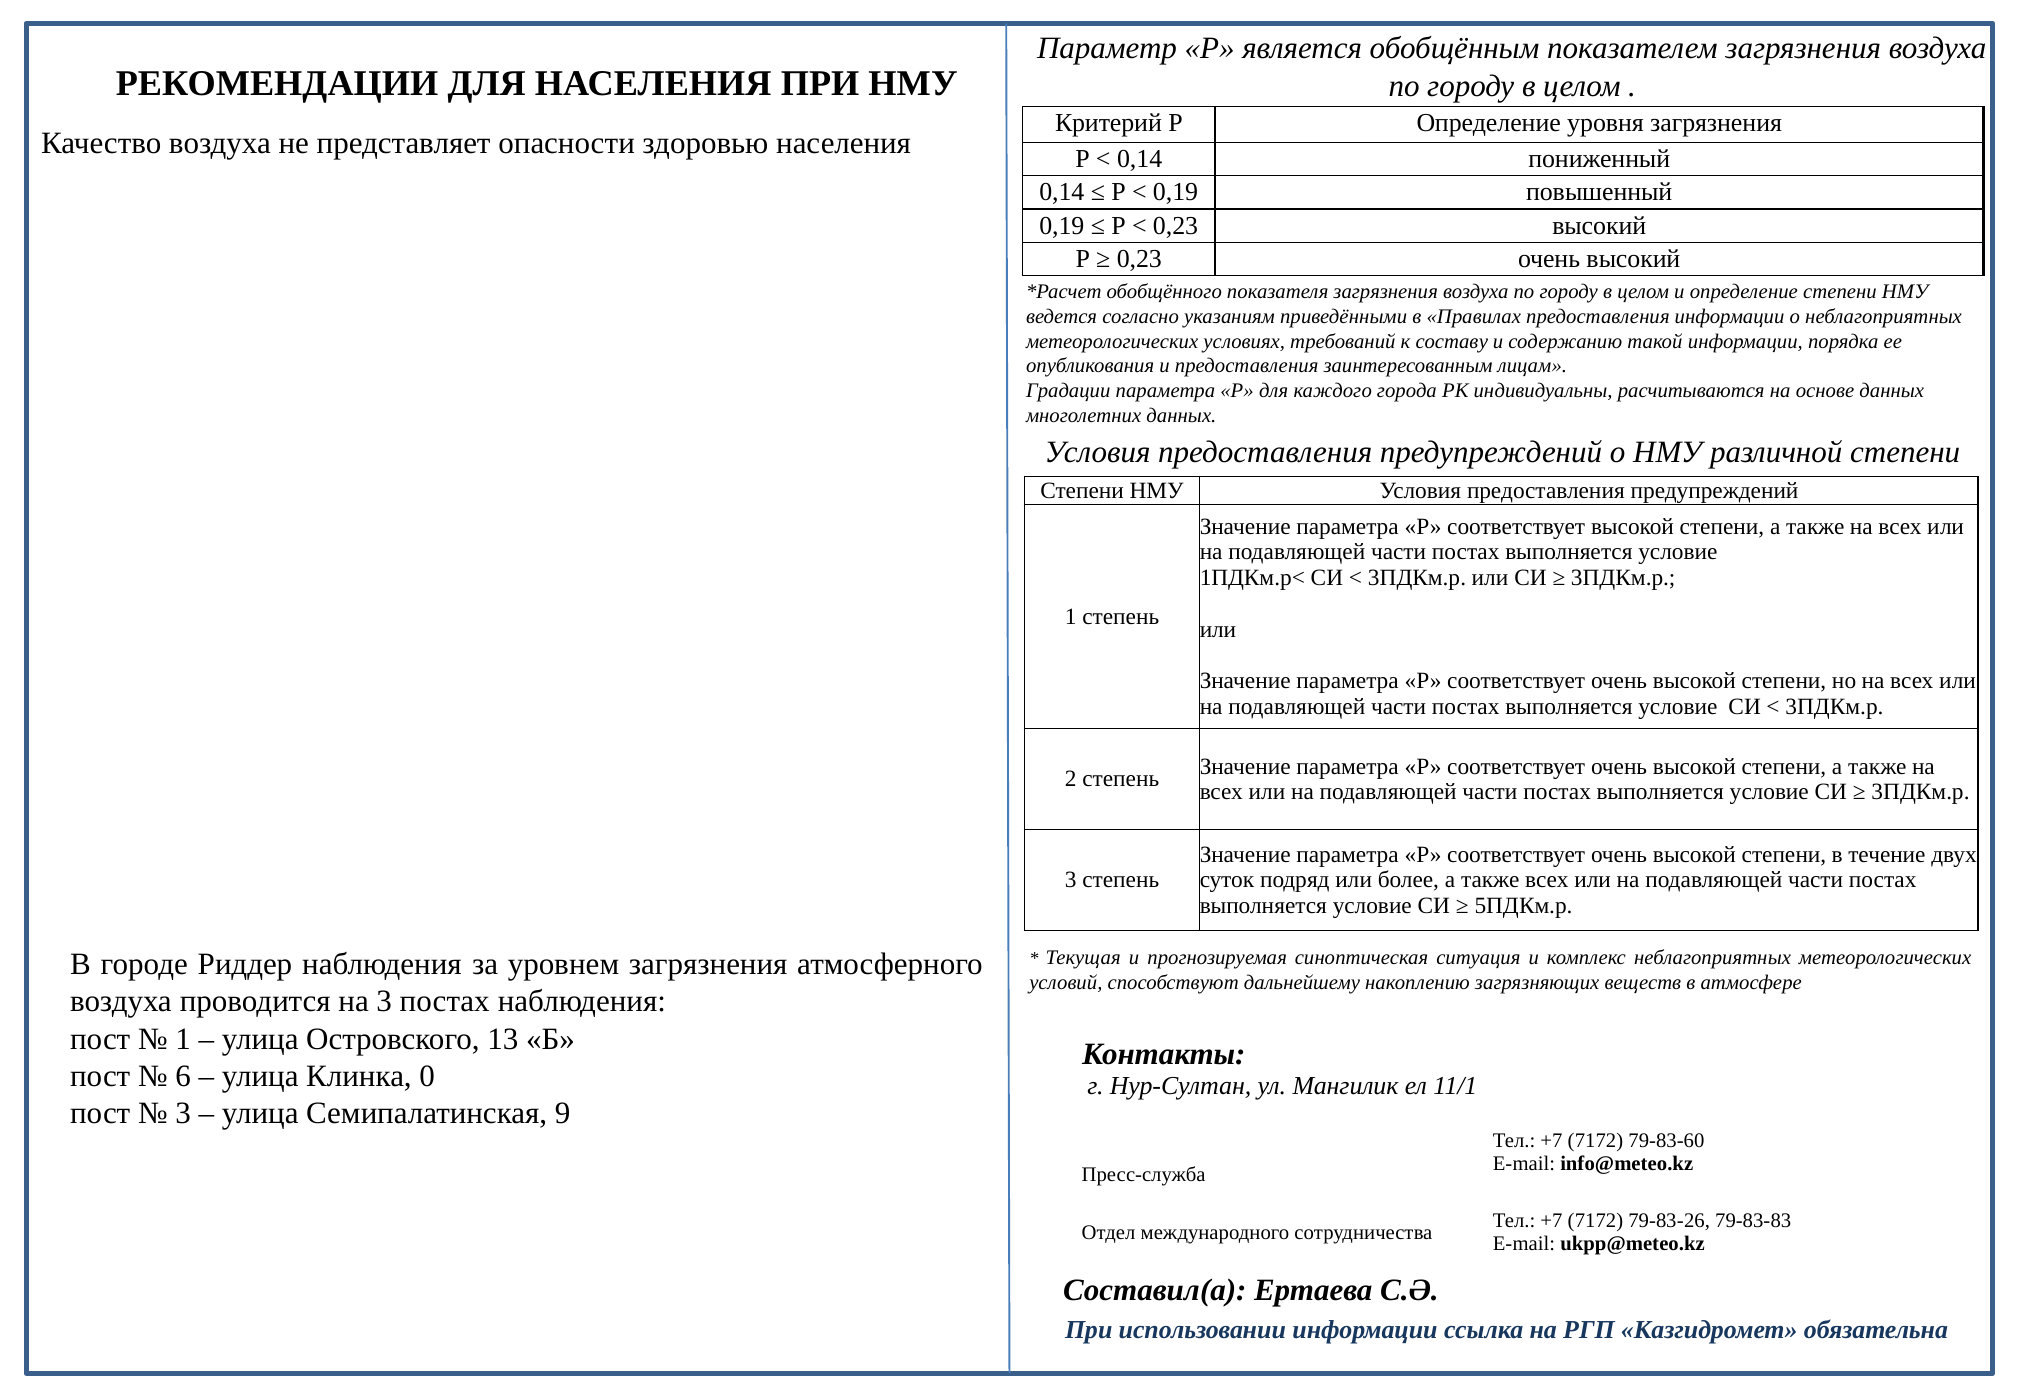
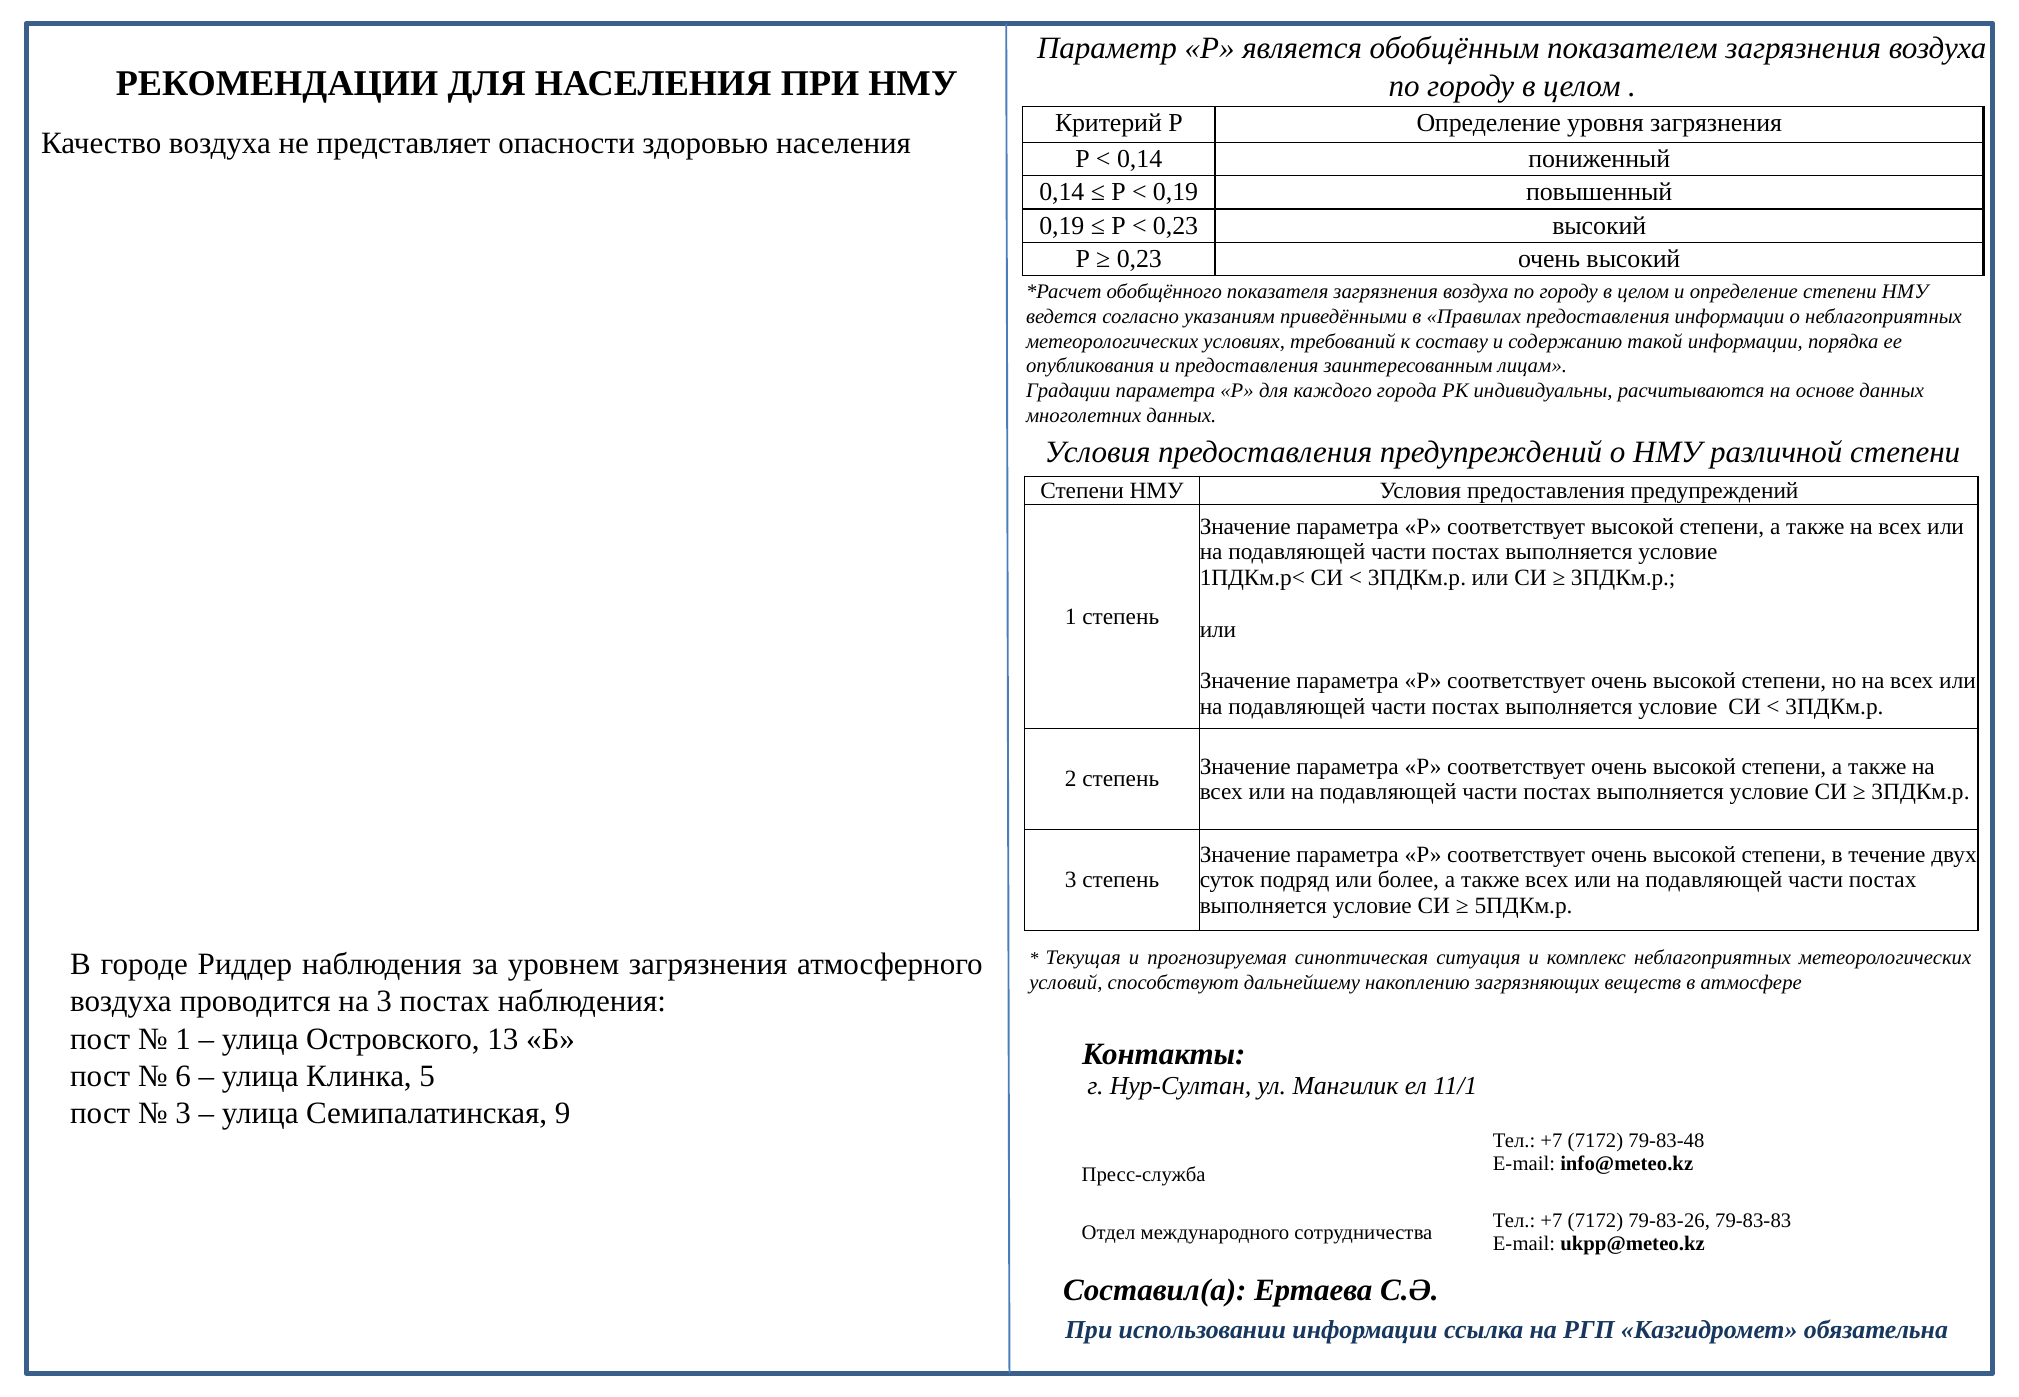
0: 0 -> 5 (427, 1077)
79-83-60: 79-83-60 -> 79-83-48 (1666, 1141)
